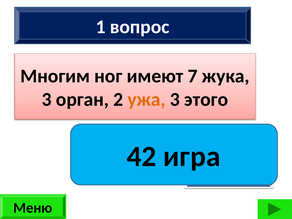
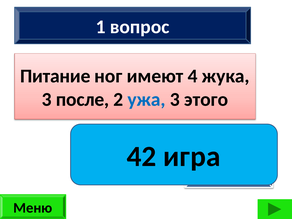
Многим: Многим -> Питание (55, 76)
7: 7 -> 4 (193, 76)
орган: орган -> после (83, 99)
ужа colour: orange -> blue (147, 99)
